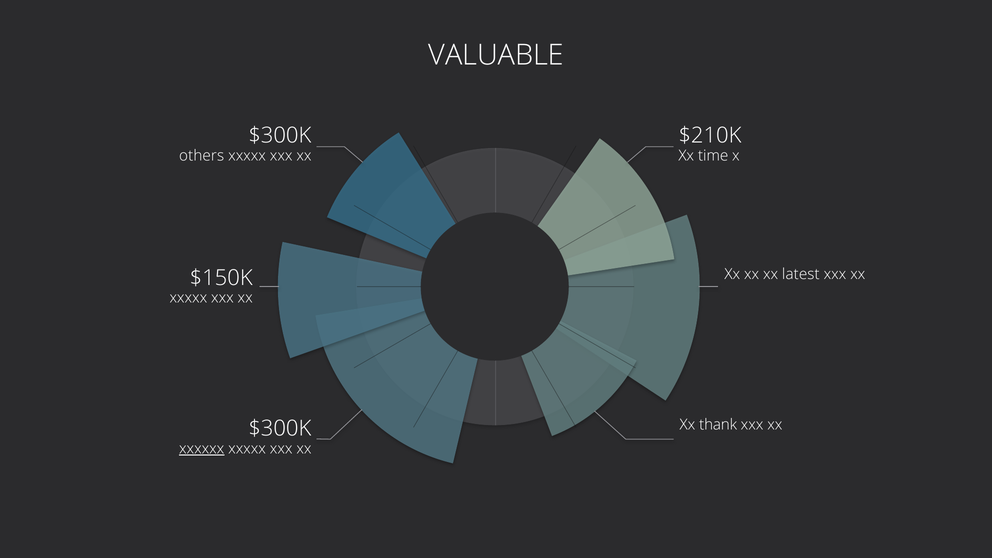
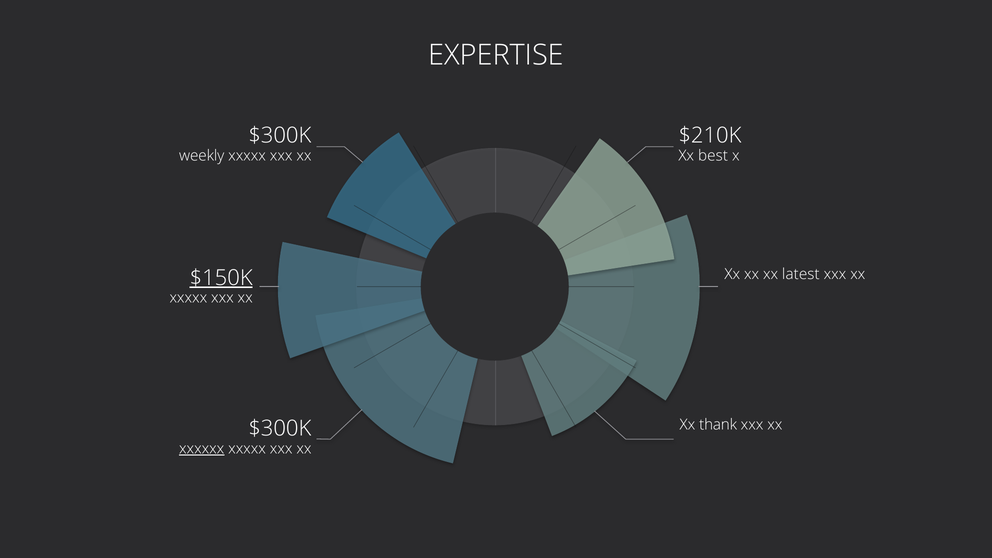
VALUABLE: VALUABLE -> EXPERTISE (496, 55)
others: others -> weekly (202, 156)
time: time -> best (713, 156)
$150K underline: none -> present (221, 278)
